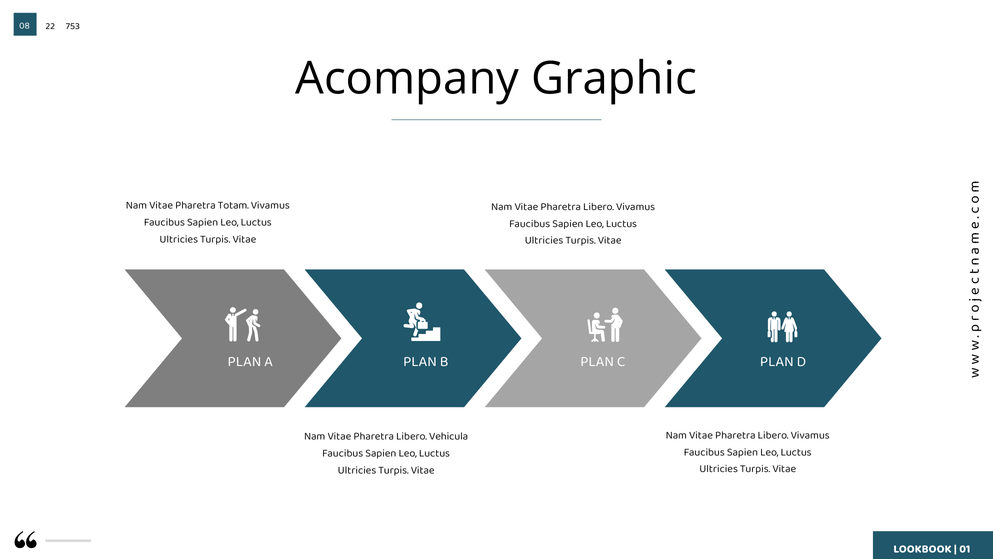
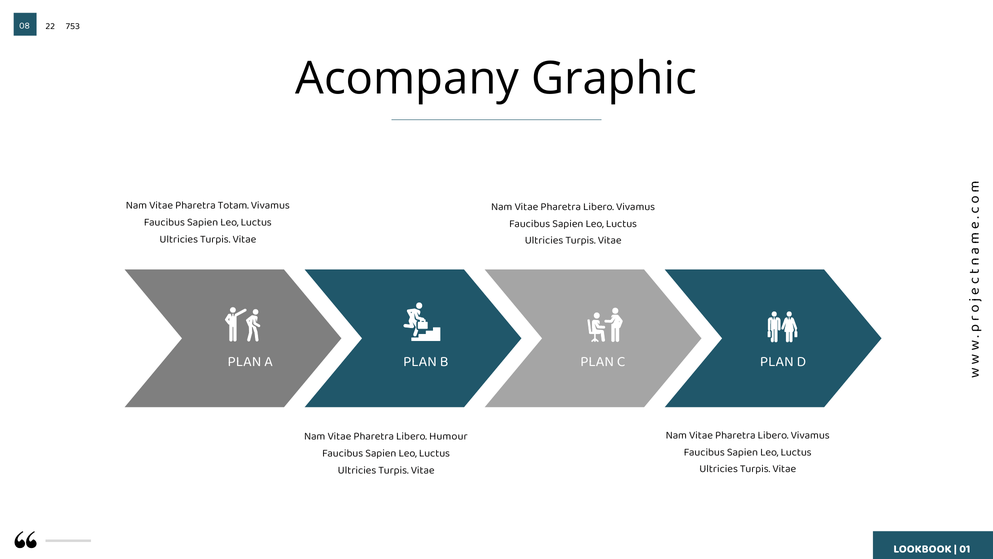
Vehicula: Vehicula -> Humour (448, 436)
